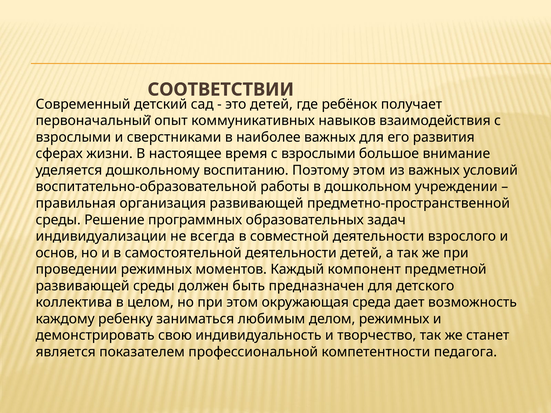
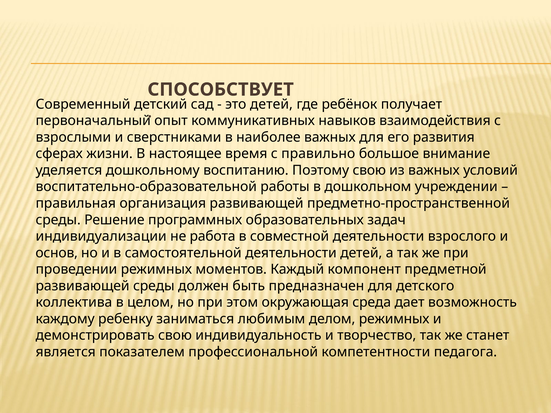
СООТВЕТСТВИИ: СООТВЕТСТВИИ -> СПОСОБСТВУЕТ (221, 90)
время с взрослыми: взрослыми -> правильно (318, 154)
Поэтому этом: этом -> свою (369, 170)
всегда: всегда -> работа (213, 236)
